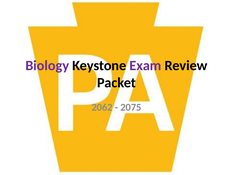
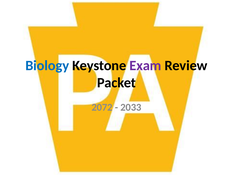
Biology colour: purple -> blue (47, 65)
2062: 2062 -> 2072 (102, 107)
2075: 2075 -> 2033 (131, 107)
